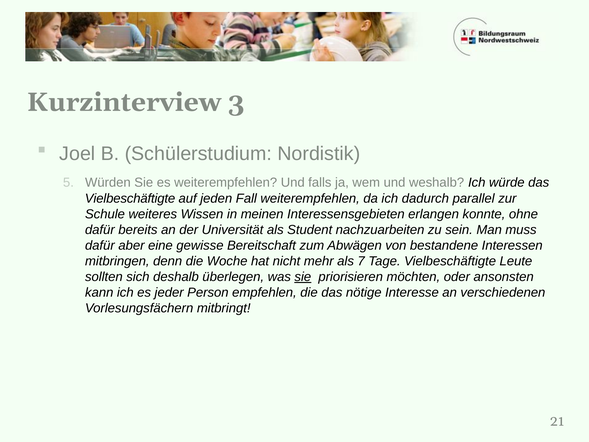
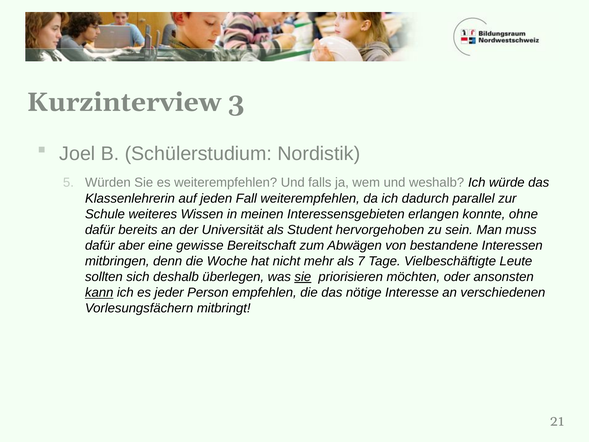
Vielbeschäftigte: Vielbeschäftigte -> Klassenlehrerin (130, 198)
nachzuarbeiten: nachzuarbeiten -> hervorgehoben (380, 230)
kann underline: none -> present (99, 292)
